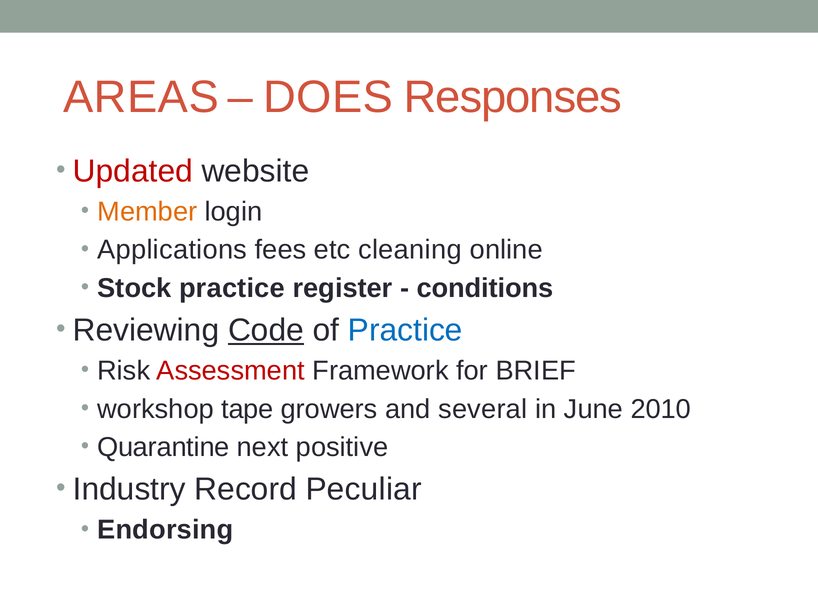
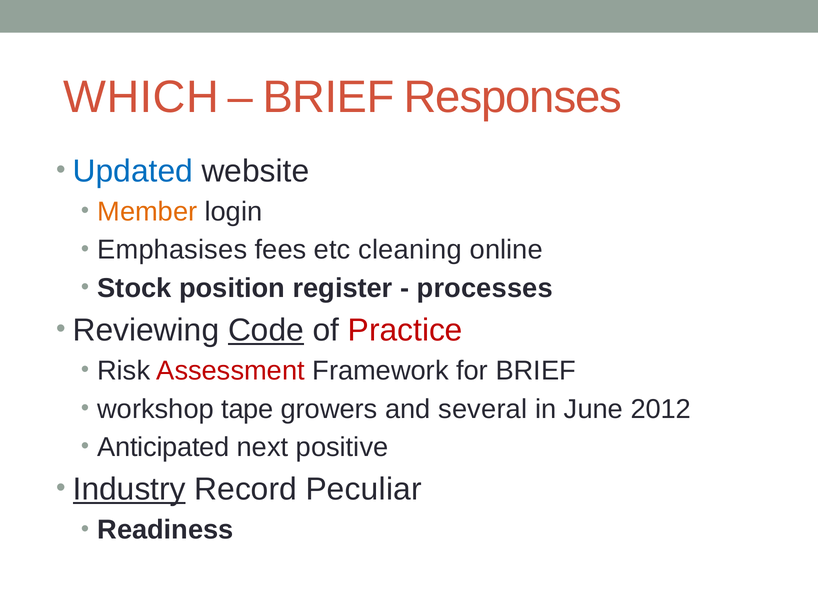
AREAS: AREAS -> WHICH (141, 97)
DOES: DOES -> BRIEF (329, 97)
Updated colour: red -> blue (133, 171)
Applications: Applications -> Emphasises (172, 250)
Stock practice: practice -> position (232, 288)
conditions: conditions -> processes (485, 288)
Practice colour: blue -> red (405, 330)
2010: 2010 -> 2012 (661, 409)
Quarantine: Quarantine -> Anticipated (163, 447)
Industry underline: none -> present (129, 489)
Endorsing: Endorsing -> Readiness (165, 530)
